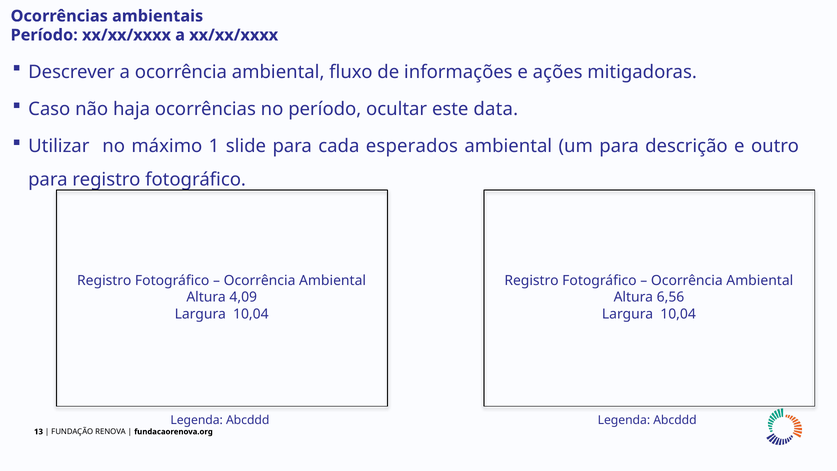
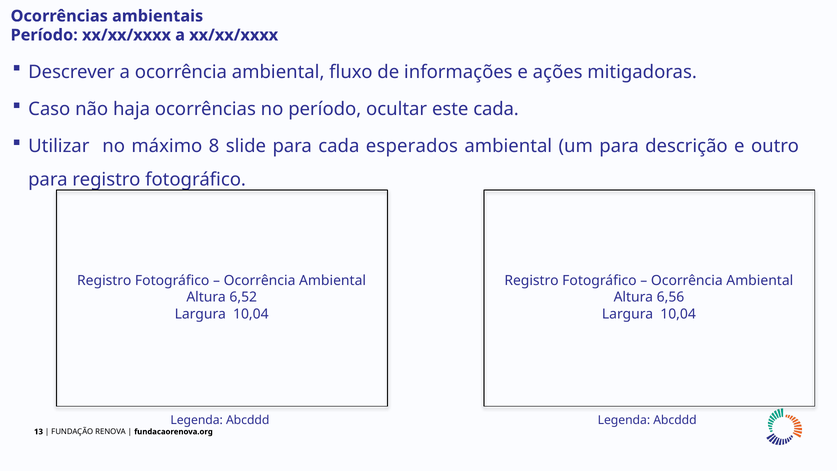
este data: data -> cada (496, 109)
1: 1 -> 8 (214, 146)
4,09: 4,09 -> 6,52 (243, 297)
